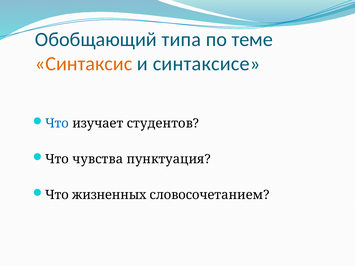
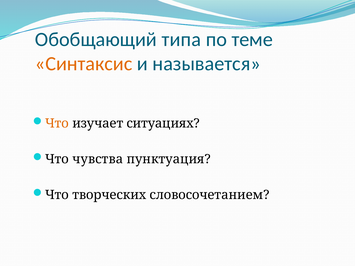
синтаксисе: синтаксисе -> называется (207, 64)
Что colour: blue -> orange (57, 123)
студентов: студентов -> ситуациях (163, 123)
жизненных: жизненных -> творческих (109, 195)
